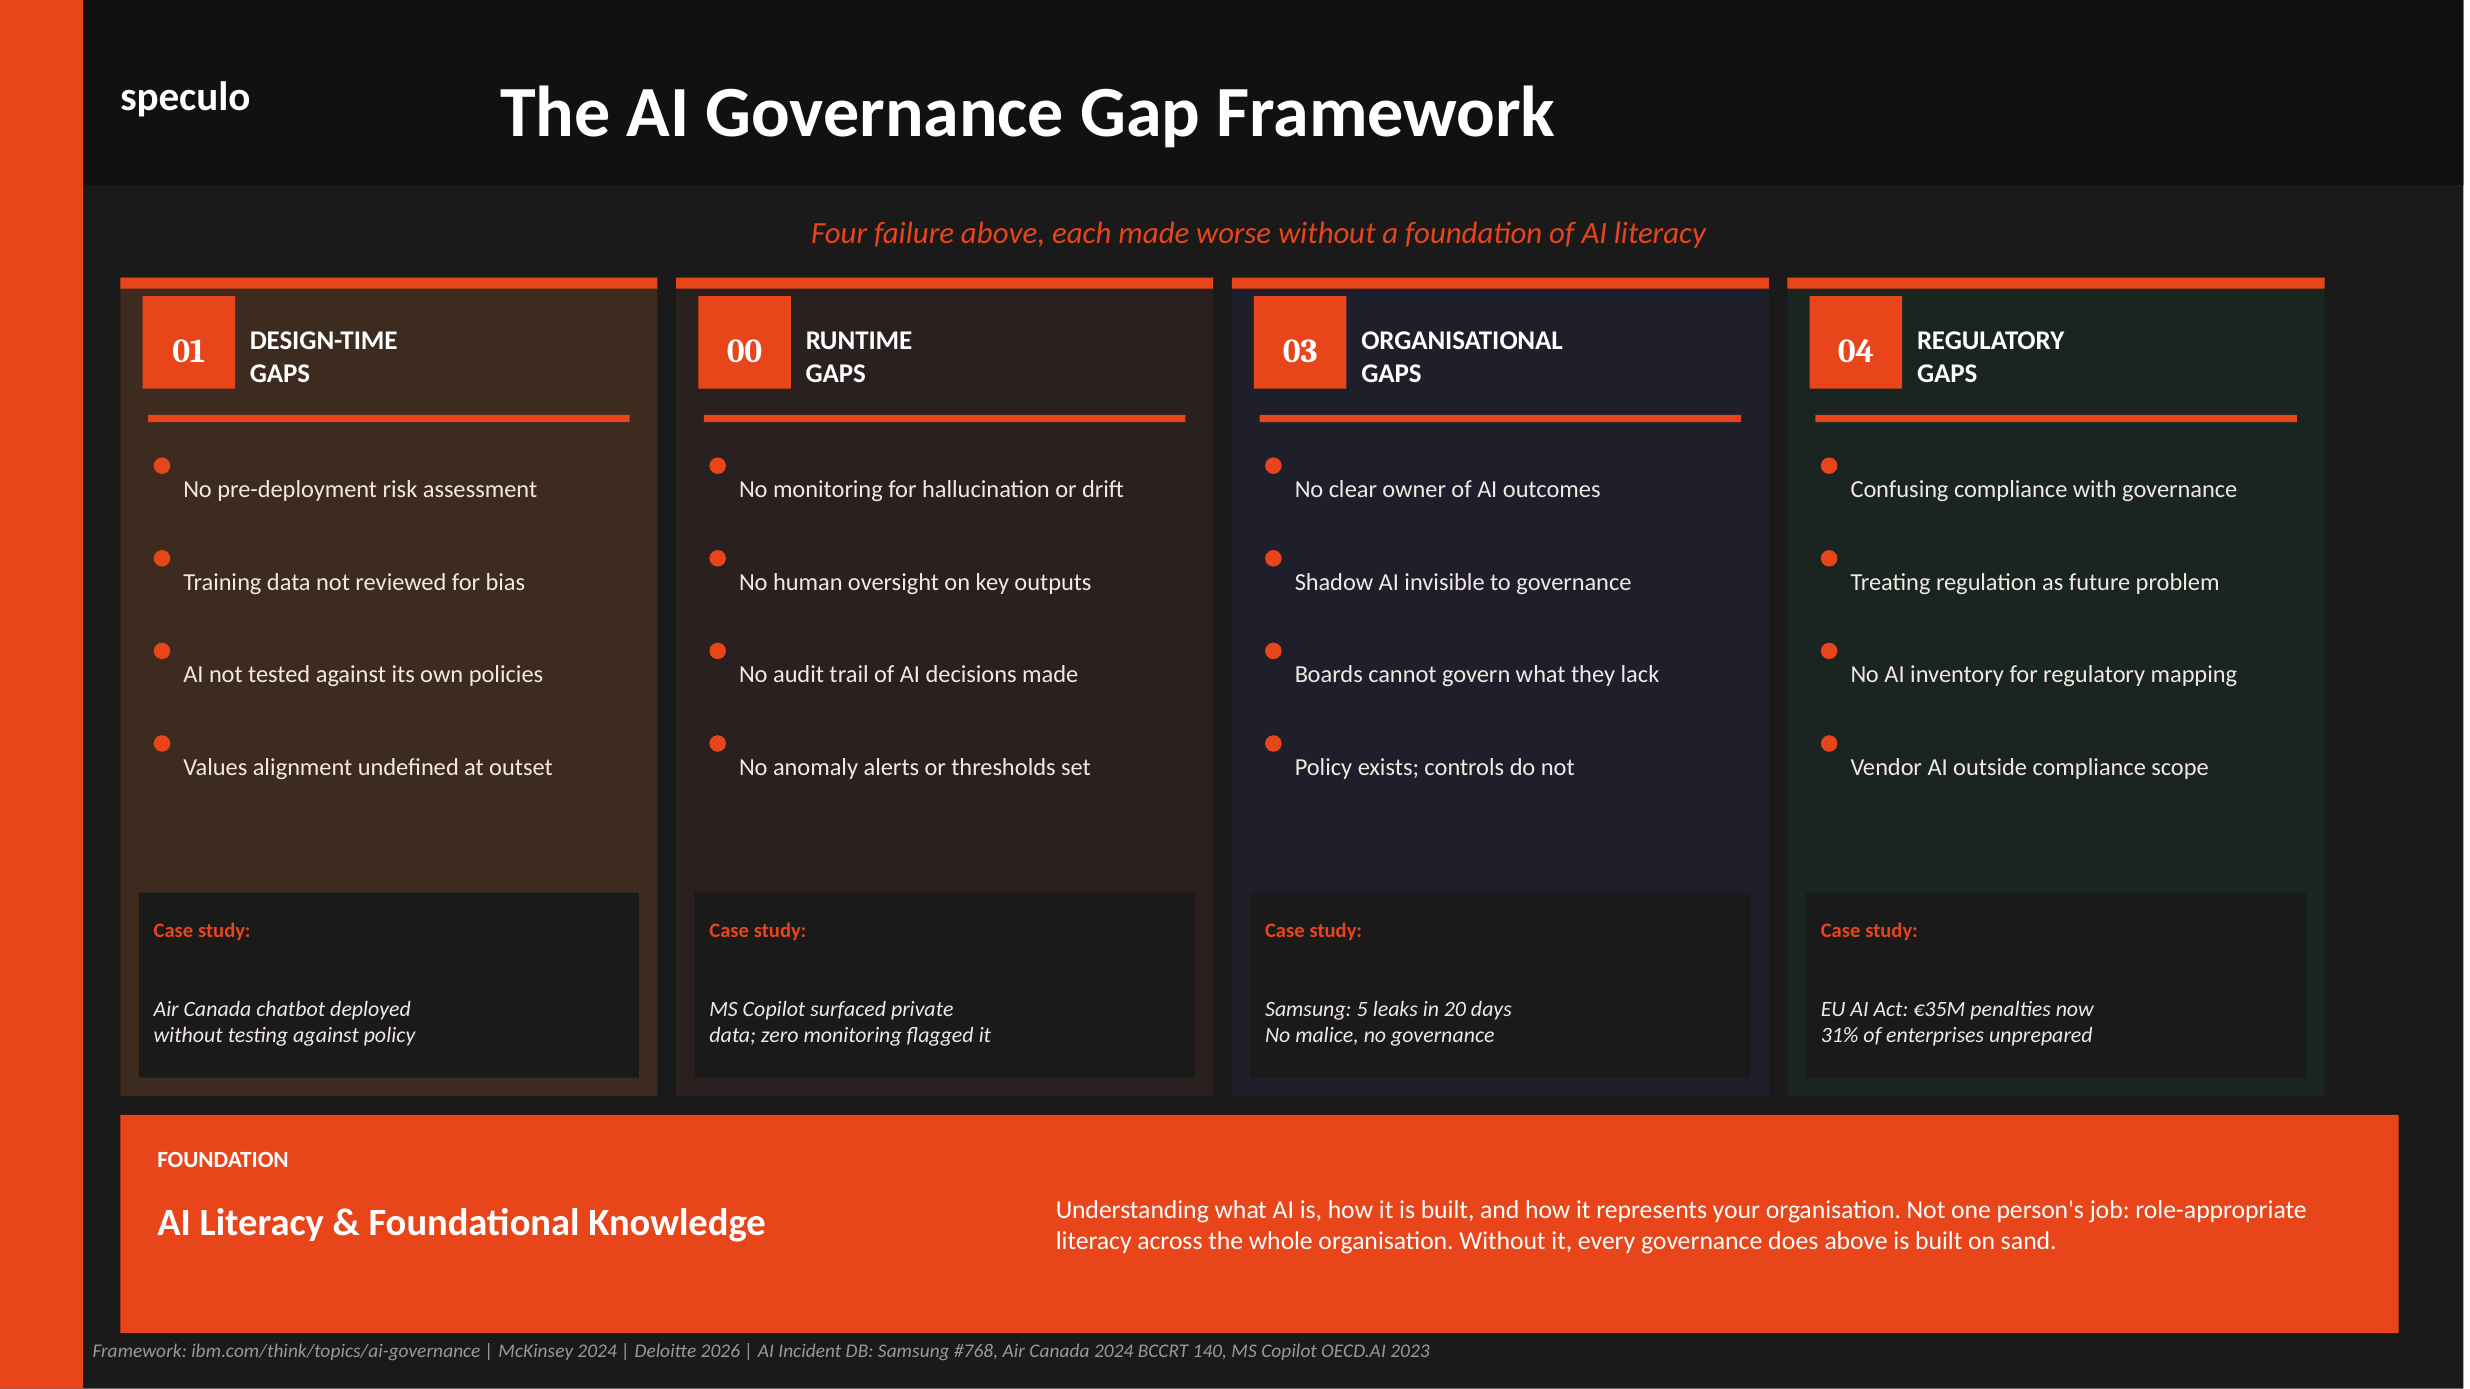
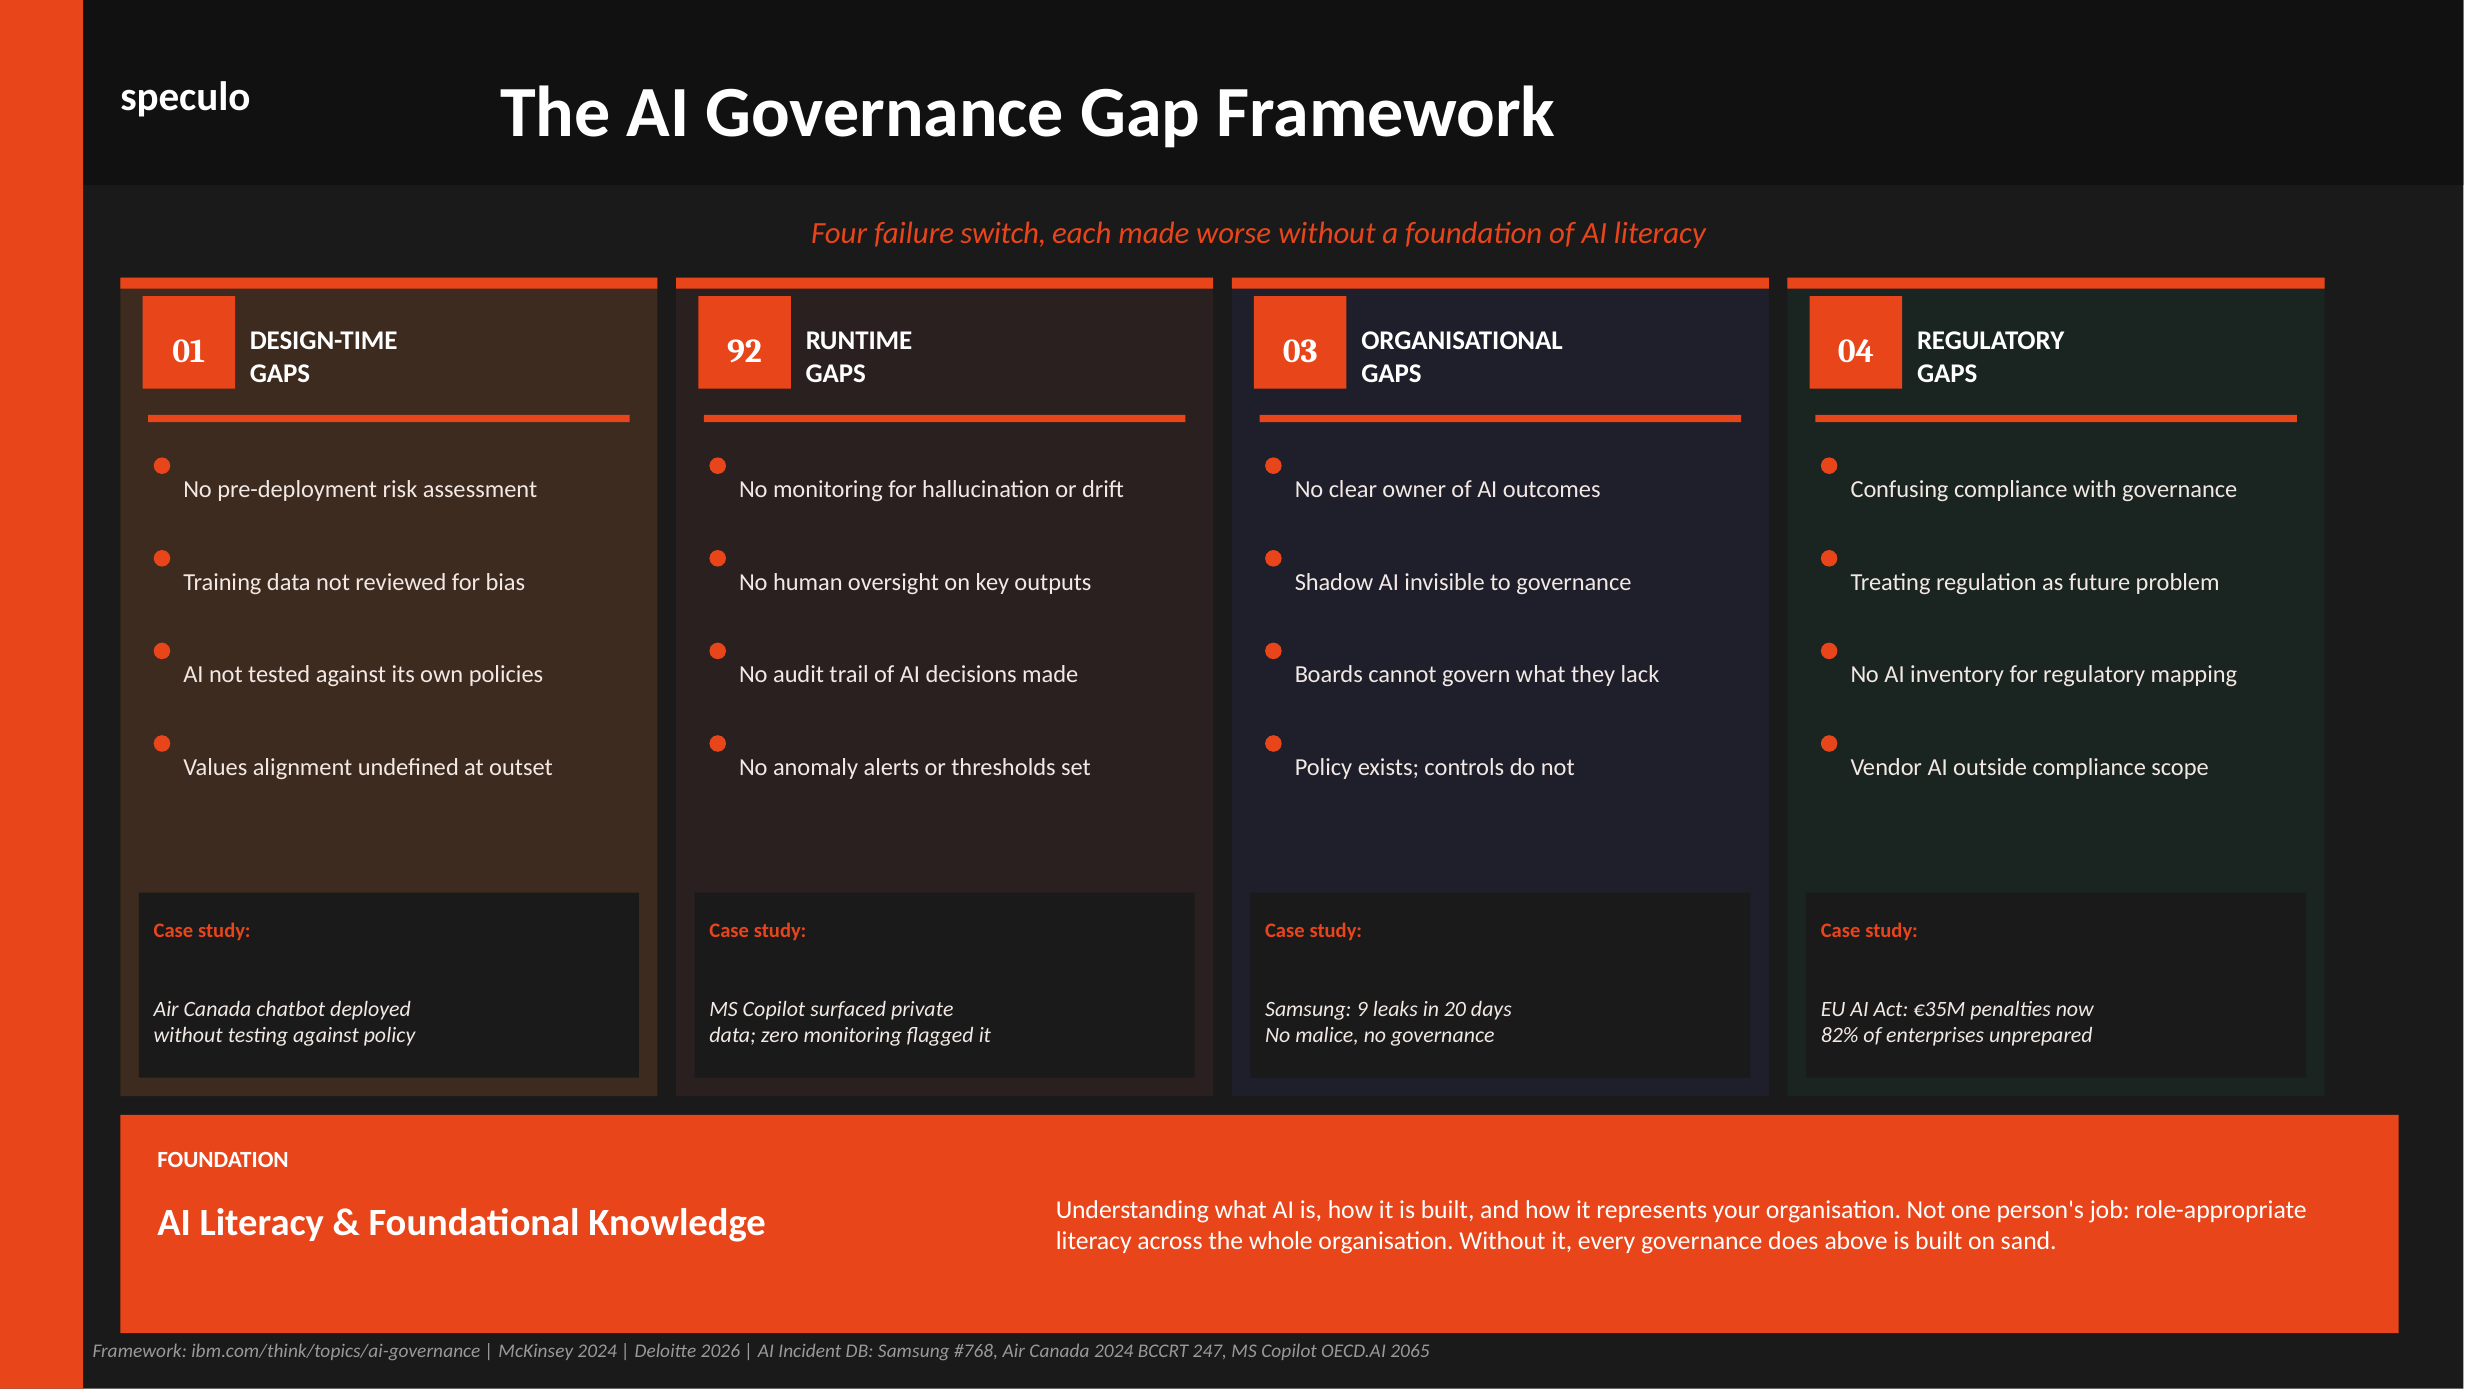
failure above: above -> switch (1003, 234)
00: 00 -> 92 (745, 352)
5: 5 -> 9 (1362, 1009)
31%: 31% -> 82% (1840, 1036)
140: 140 -> 247 (1210, 1351)
2023: 2023 -> 2065 (1410, 1351)
